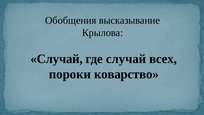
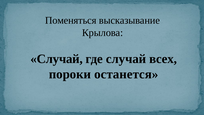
Обобщения: Обобщения -> Поменяться (71, 20)
коварство: коварство -> останется (126, 74)
